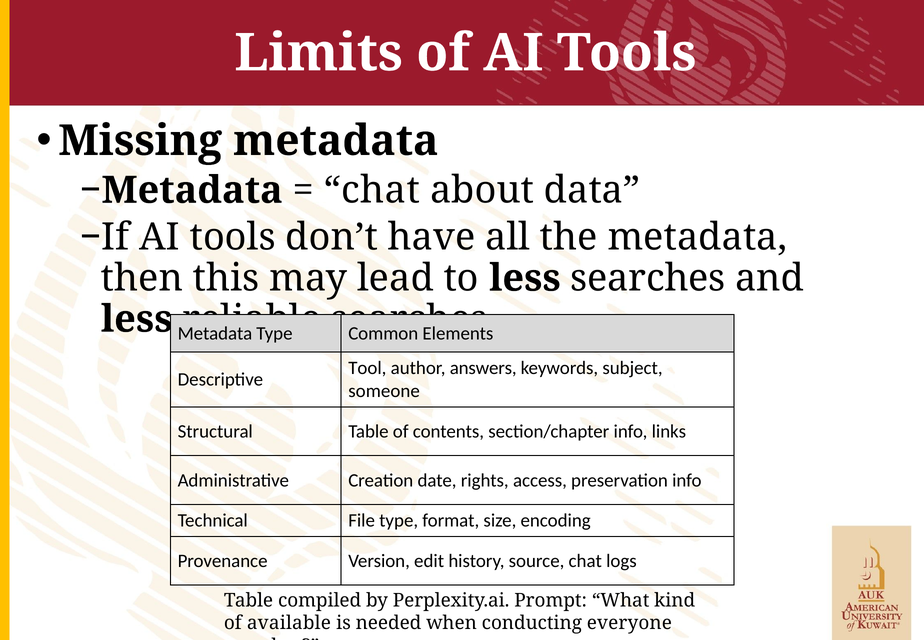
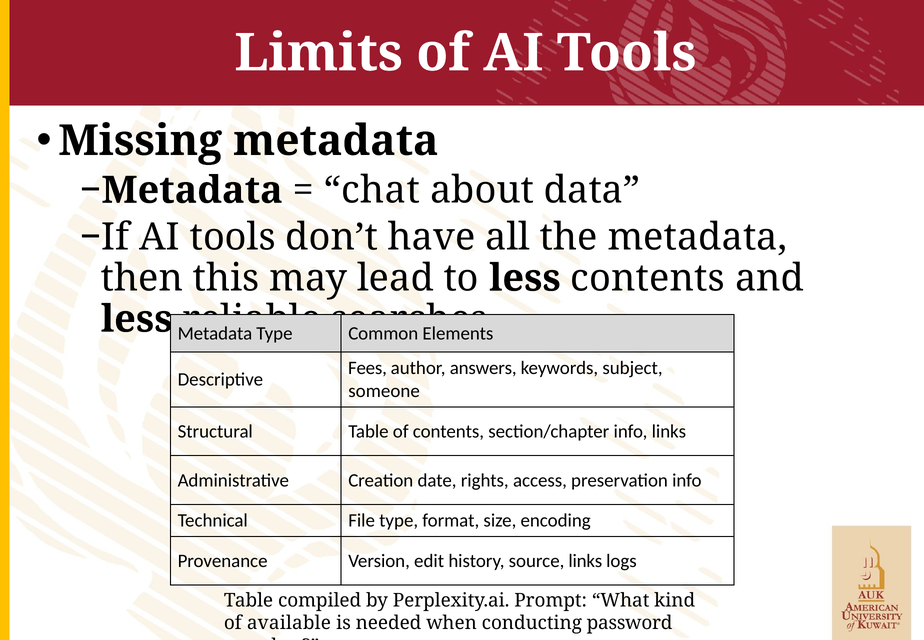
less searches: searches -> contents (648, 278)
Tool: Tool -> Fees (367, 368)
source chat: chat -> links (585, 561)
everyone: everyone -> password (630, 623)
